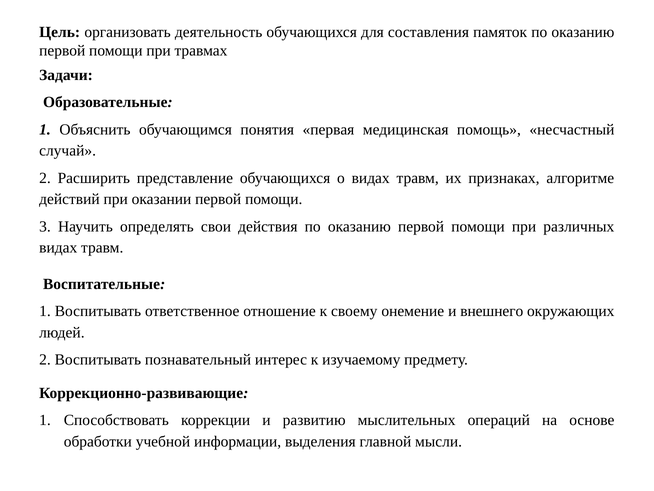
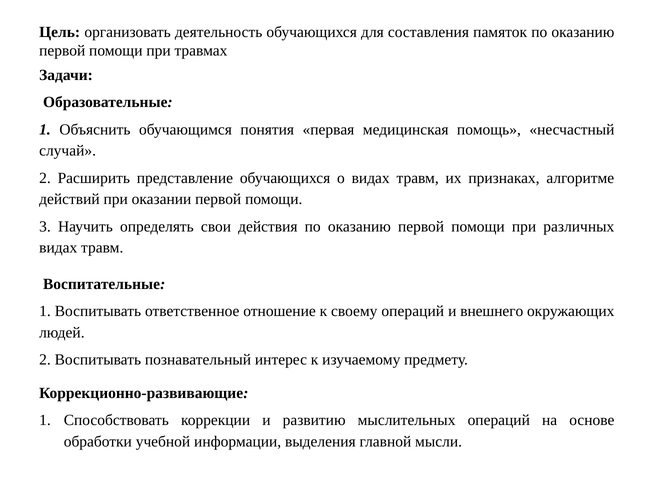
своему онемение: онемение -> операций (413, 311)
